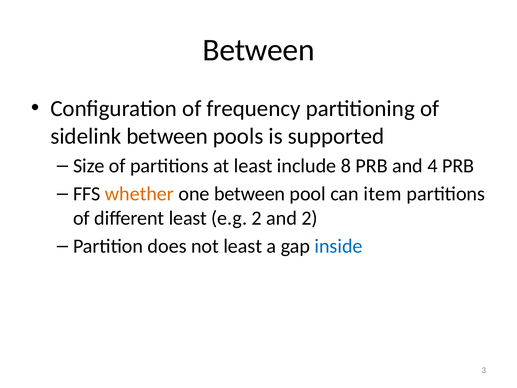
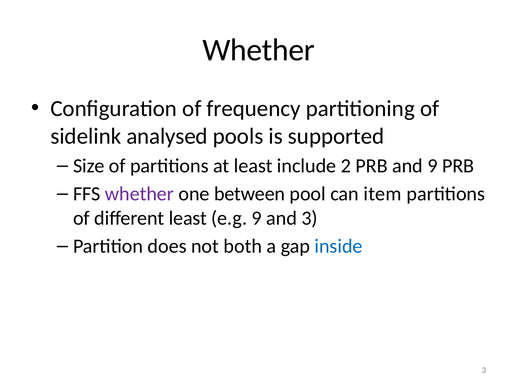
Between: Between -> Whether (259, 50)
sidelink between: between -> analysed (167, 136)
8: 8 -> 2 (346, 166)
and 4: 4 -> 9 (432, 166)
whether colour: orange -> purple (139, 194)
e.g 2: 2 -> 9 (257, 218)
and 2: 2 -> 3 (310, 218)
not least: least -> both (243, 246)
